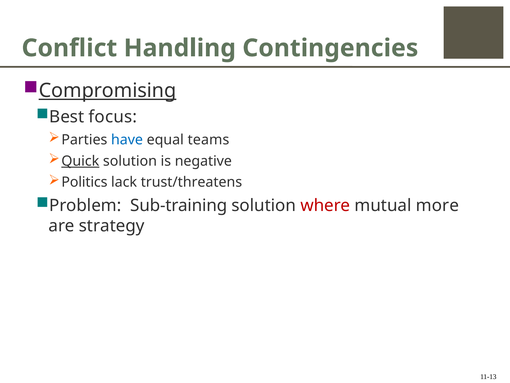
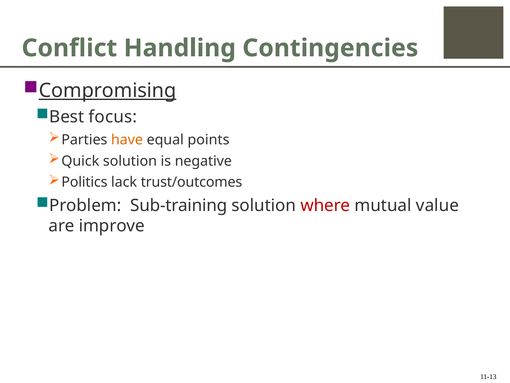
have colour: blue -> orange (127, 140)
teams: teams -> points (209, 140)
Quick underline: present -> none (80, 161)
trust/threatens: trust/threatens -> trust/outcomes (192, 182)
more: more -> value (437, 205)
strategy: strategy -> improve (112, 226)
